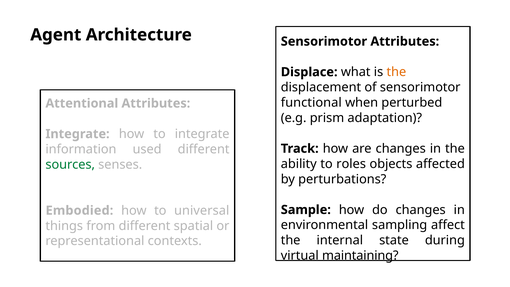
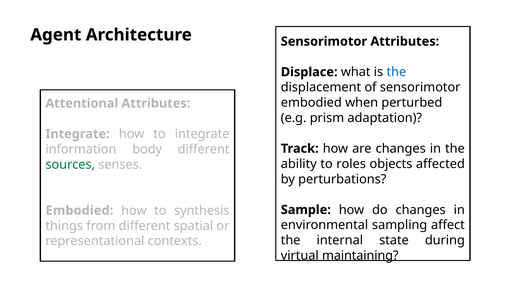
the colour: orange -> blue (396, 72)
functional: functional -> embodied (311, 103)
used: used -> body (147, 149)
universal: universal -> synthesis (202, 210)
